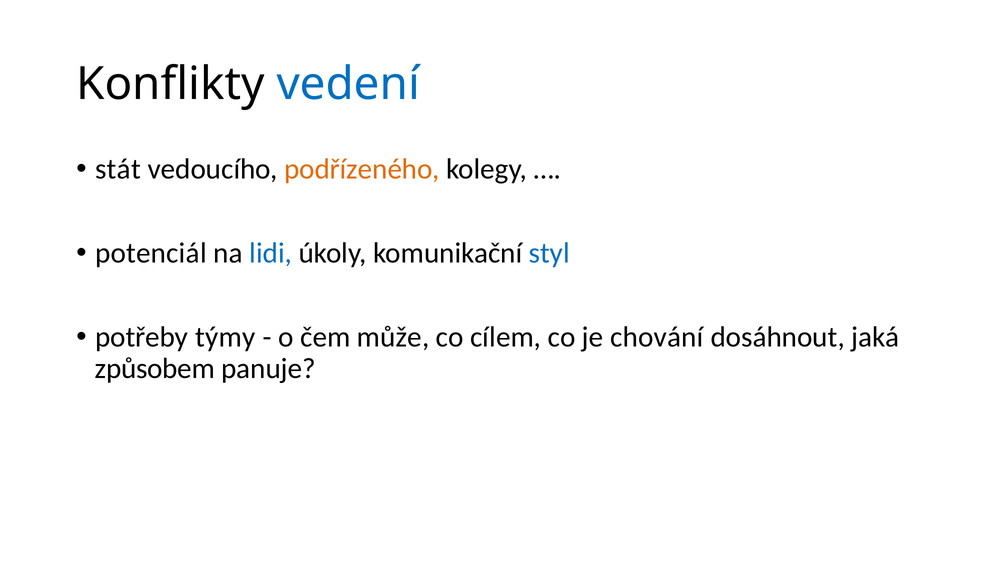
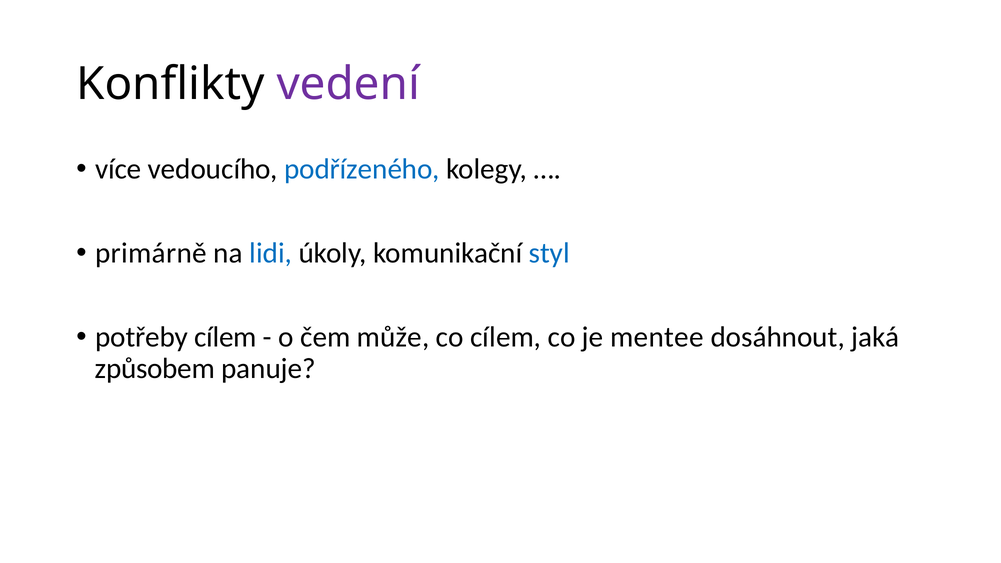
vedení colour: blue -> purple (348, 84)
stát: stát -> více (118, 169)
podřízeného colour: orange -> blue (362, 169)
potenciál: potenciál -> primárně (151, 253)
potřeby týmy: týmy -> cílem (226, 337)
chování: chování -> mentee (657, 337)
